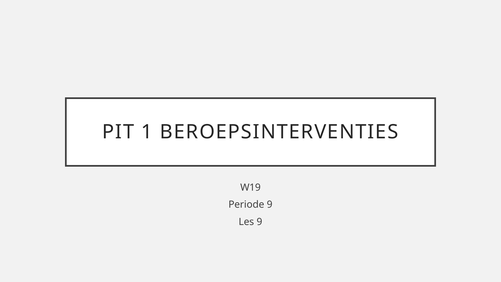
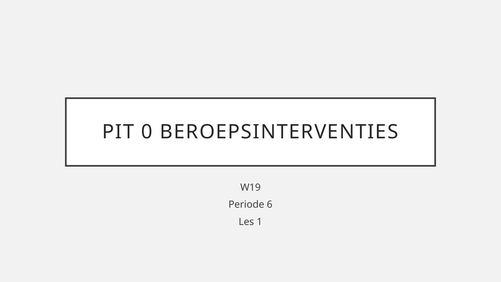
1: 1 -> 0 (147, 132)
Periode 9: 9 -> 6 (270, 204)
Les 9: 9 -> 1 (259, 222)
